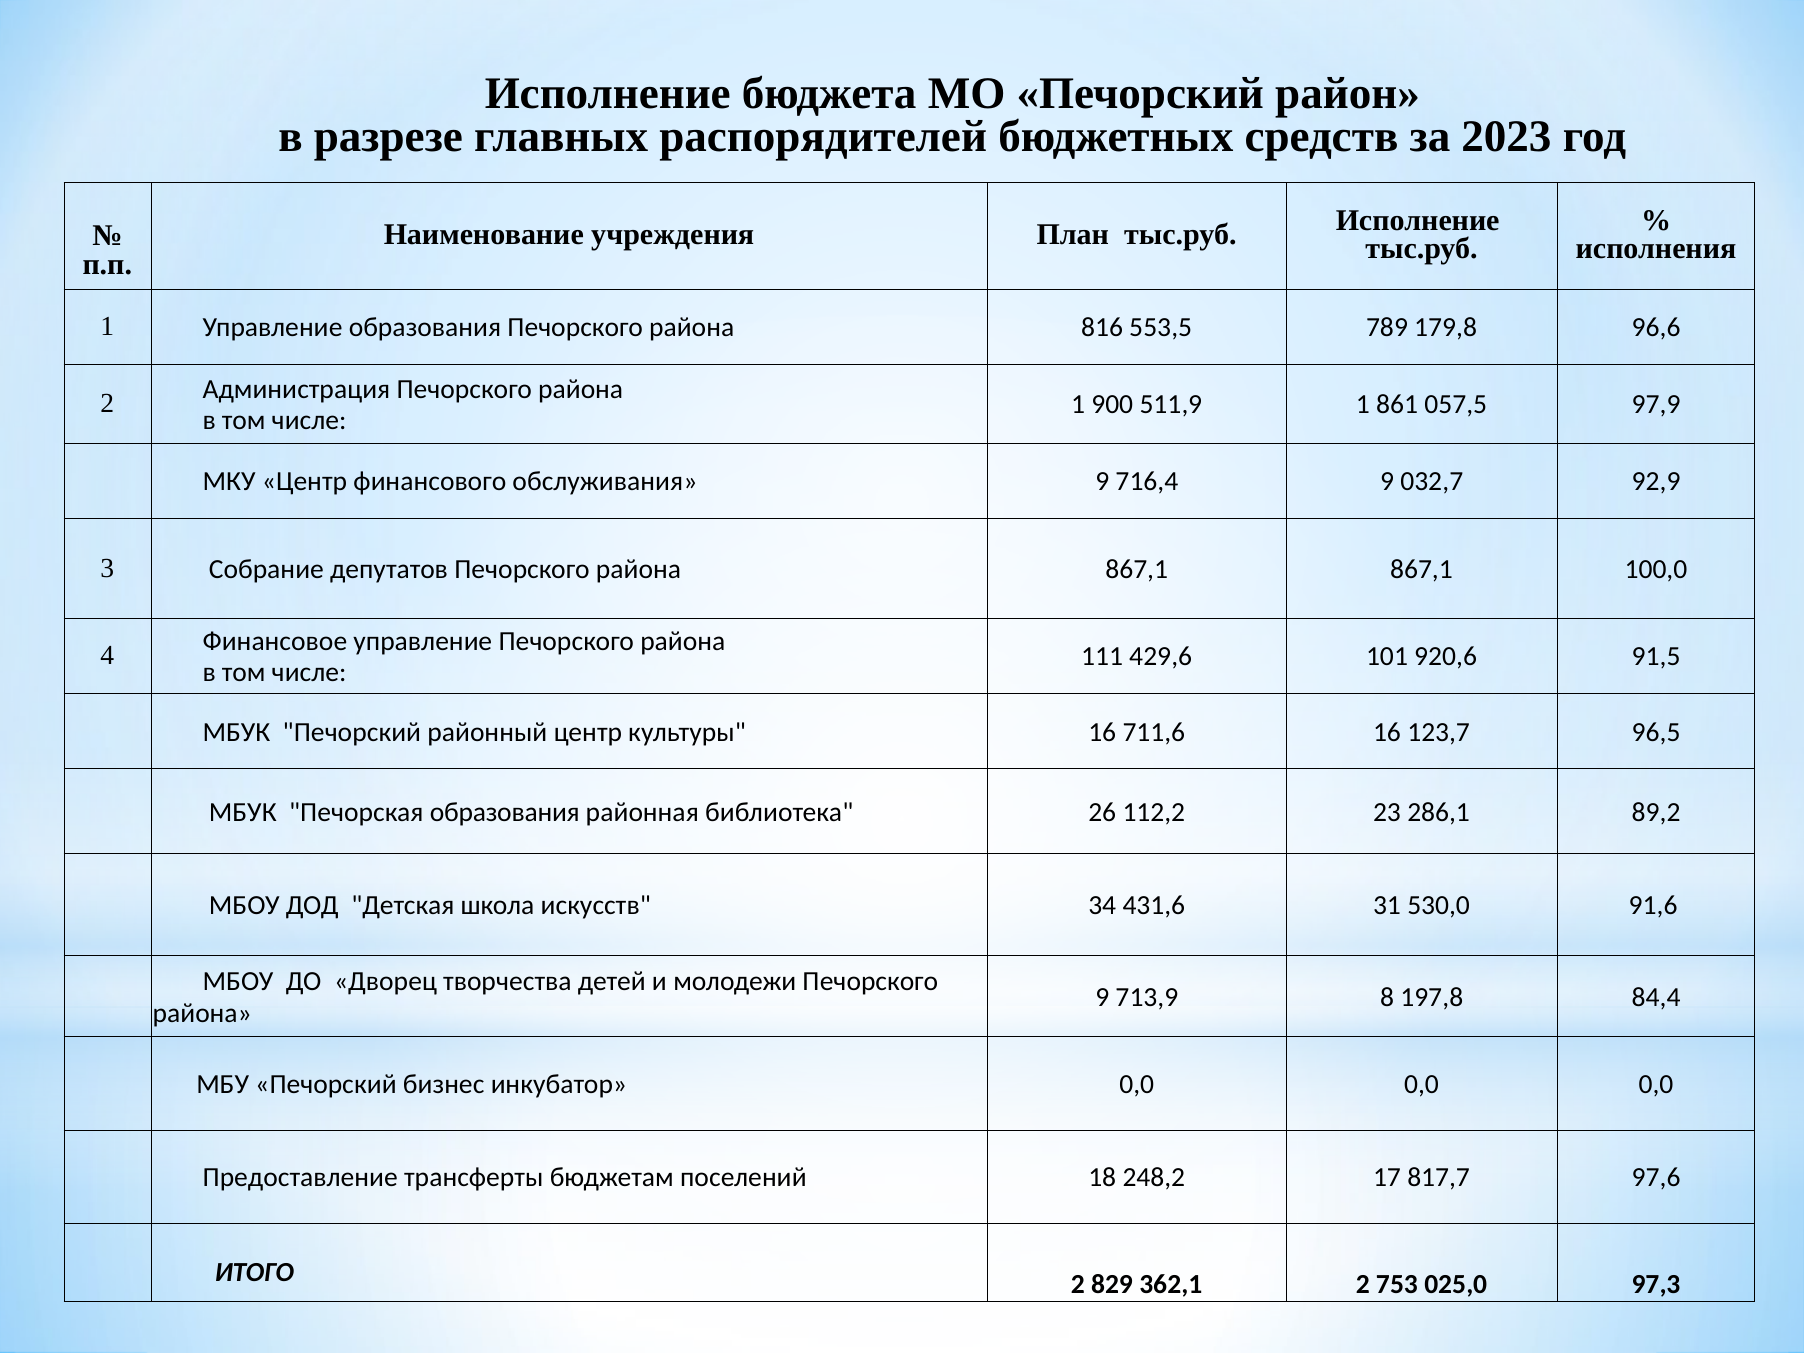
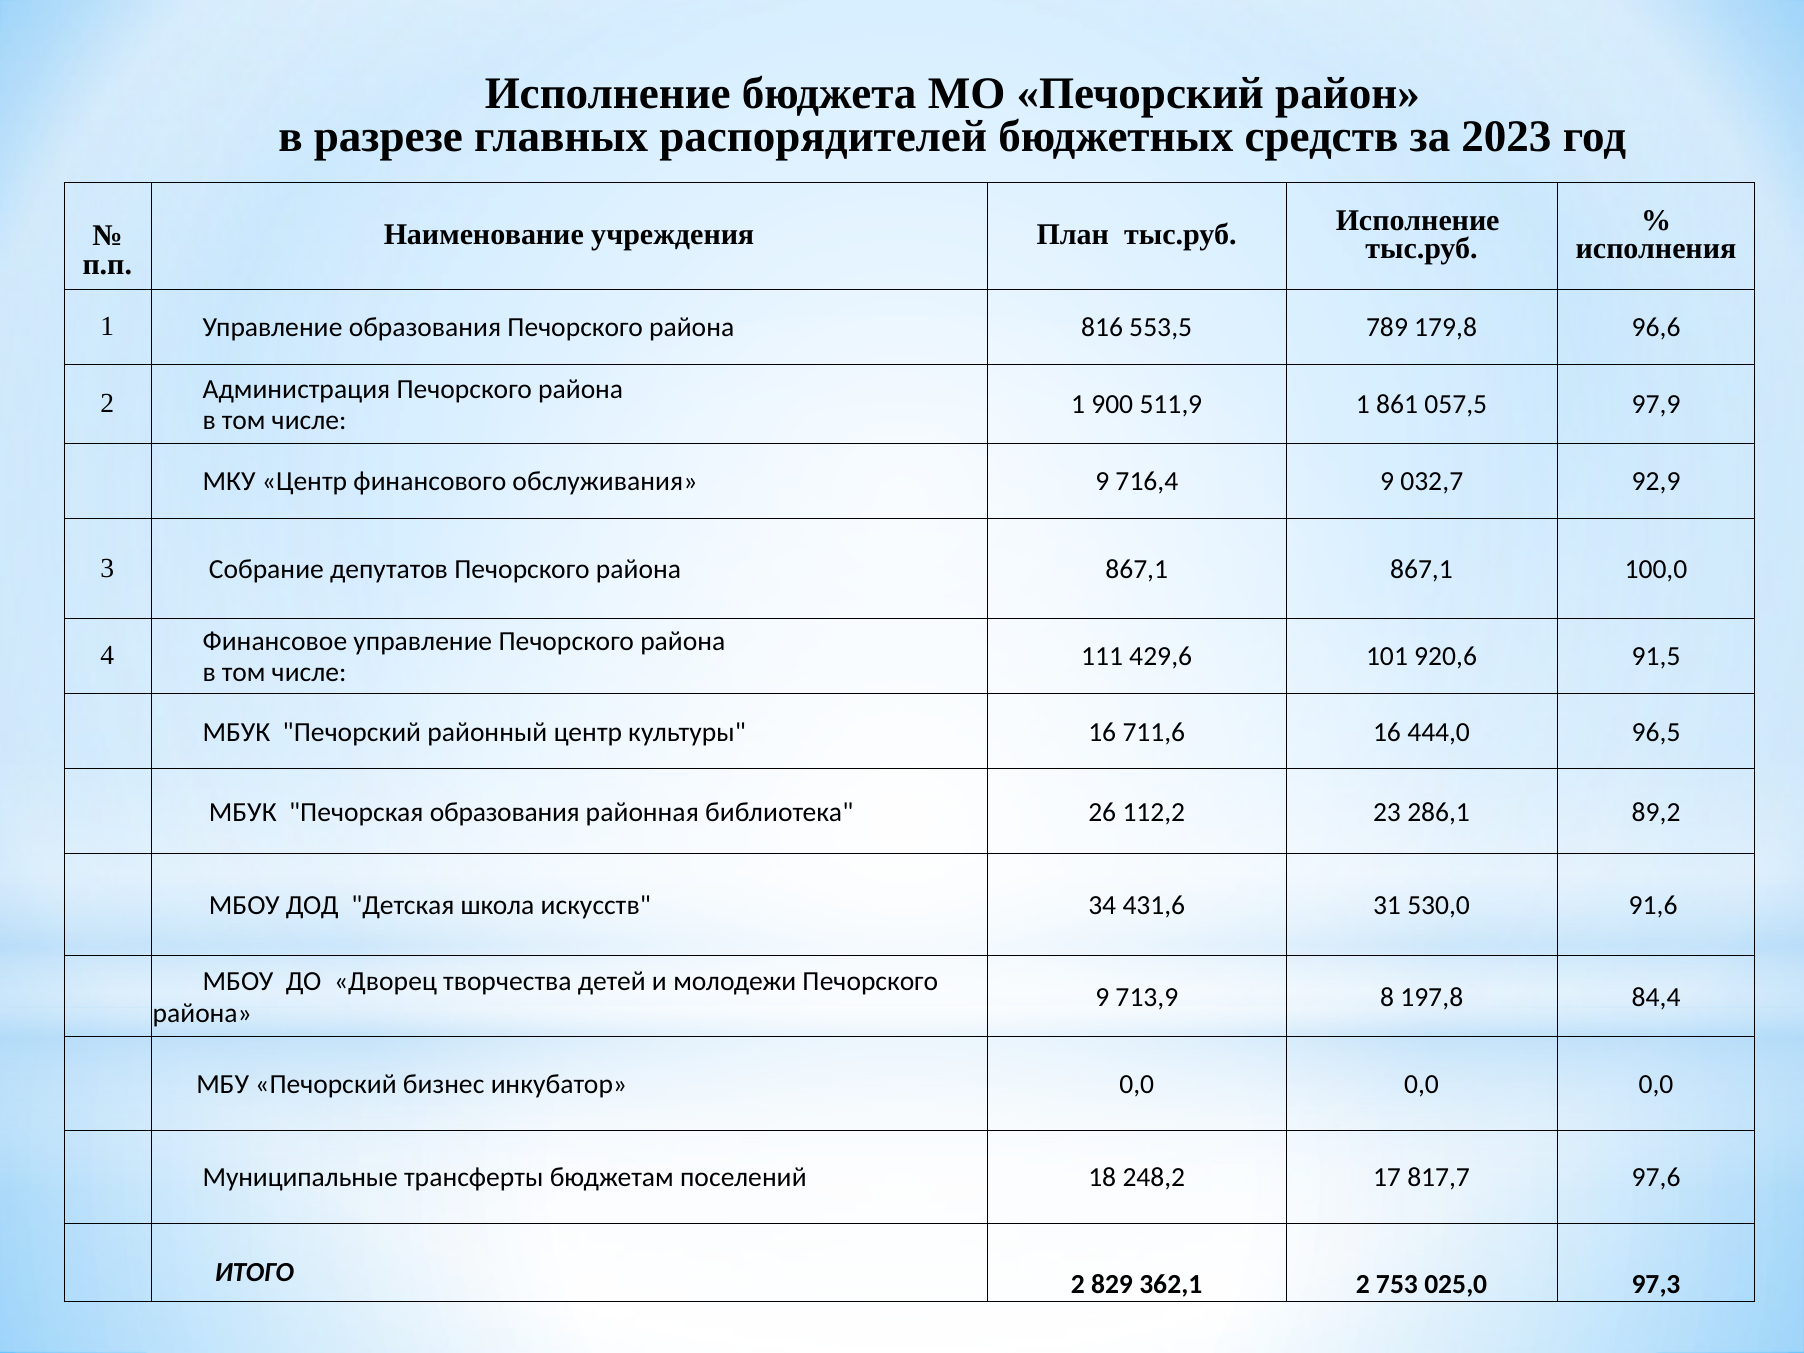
123,7: 123,7 -> 444,0 (1439, 732)
Предоставление: Предоставление -> Муниципальные (300, 1178)
